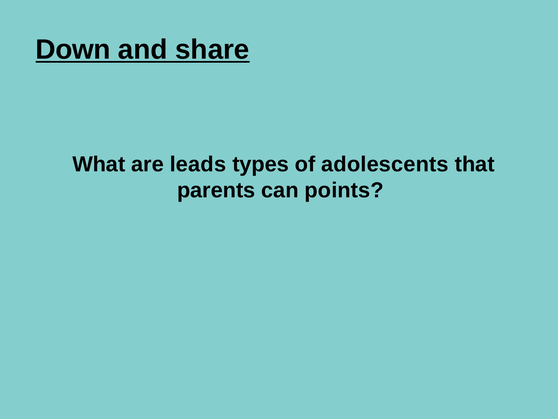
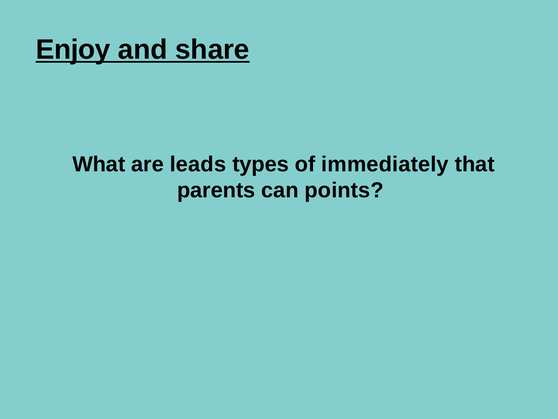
Down: Down -> Enjoy (73, 50)
adolescents: adolescents -> immediately (385, 164)
